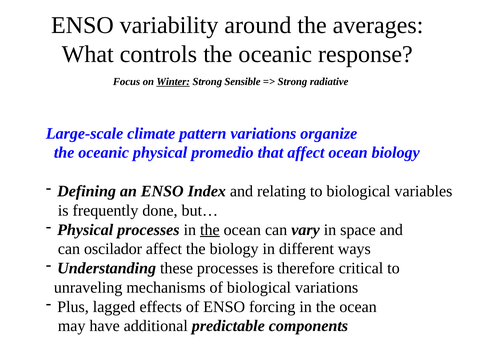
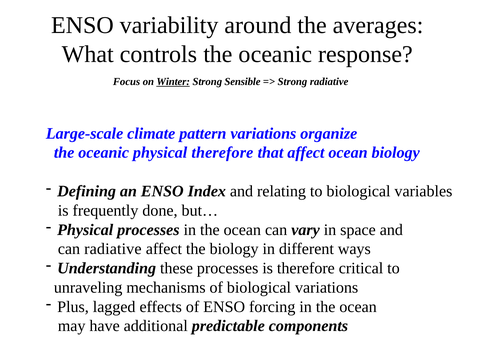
physical promedio: promedio -> therefore (222, 153)
the underline: present -> none (210, 230)
can oscilador: oscilador -> radiative (113, 249)
